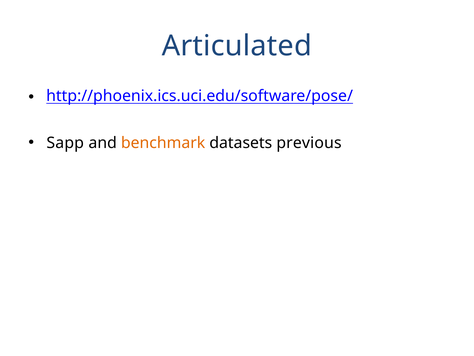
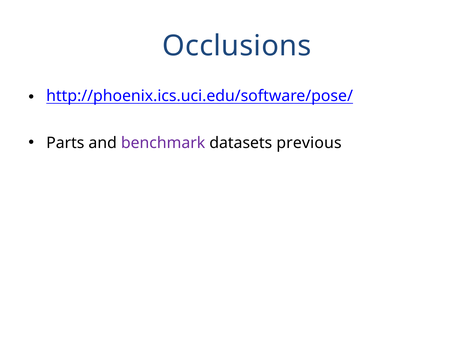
Articulated: Articulated -> Occlusions (237, 46)
Sapp: Sapp -> Parts (65, 143)
benchmark colour: orange -> purple (163, 143)
